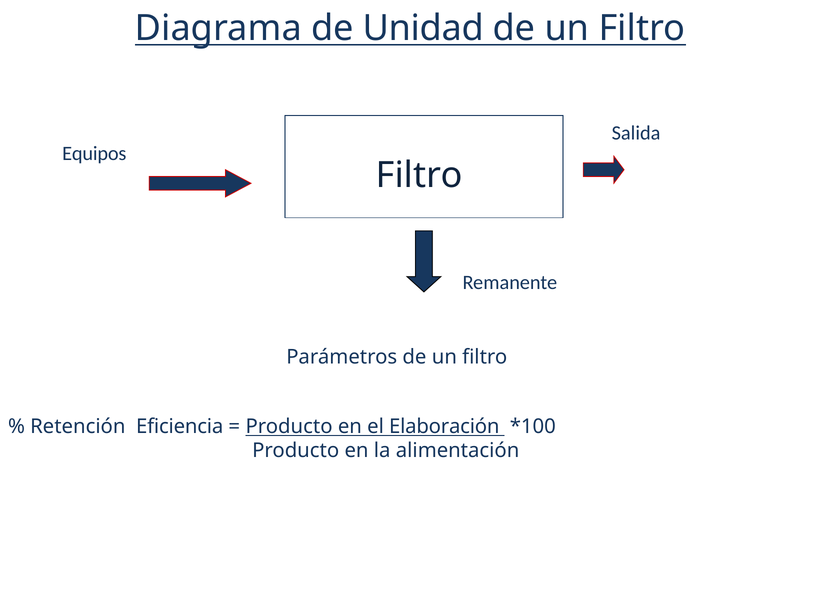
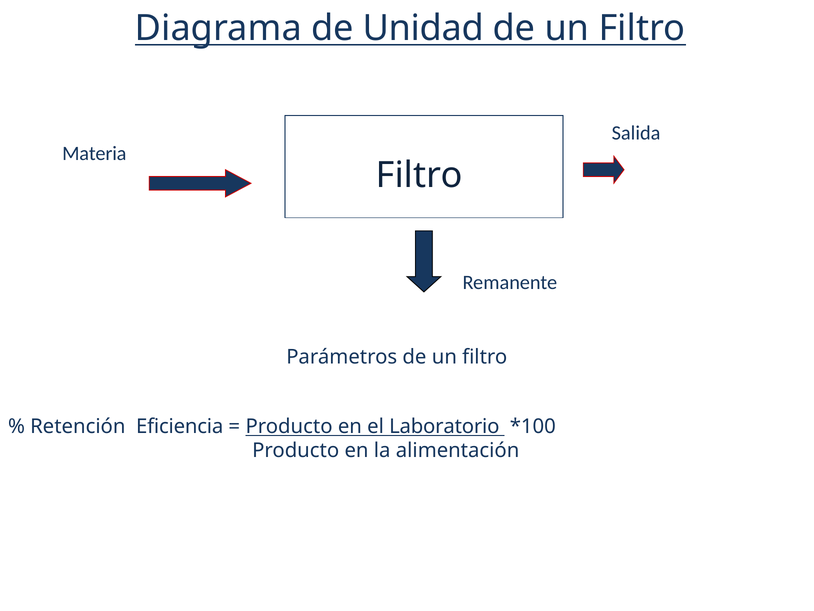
Equipos: Equipos -> Materia (94, 153)
Elaboración: Elaboración -> Laboratorio (444, 426)
